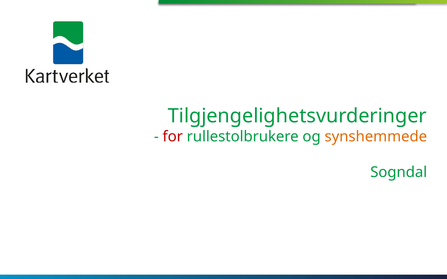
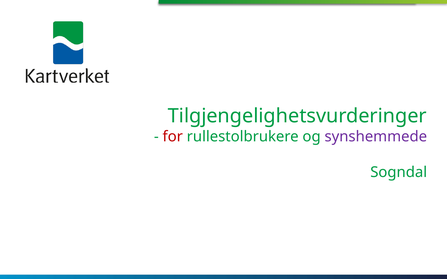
synshemmede colour: orange -> purple (376, 137)
